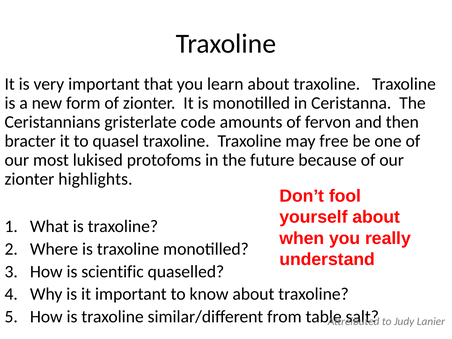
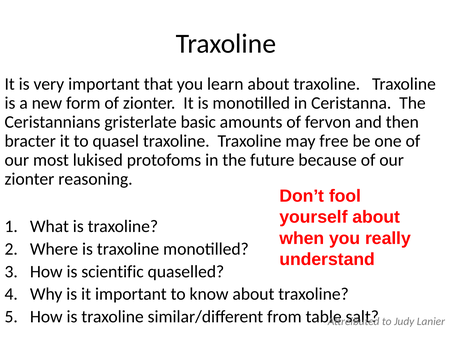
code: code -> basic (198, 122)
highlights: highlights -> reasoning (95, 179)
